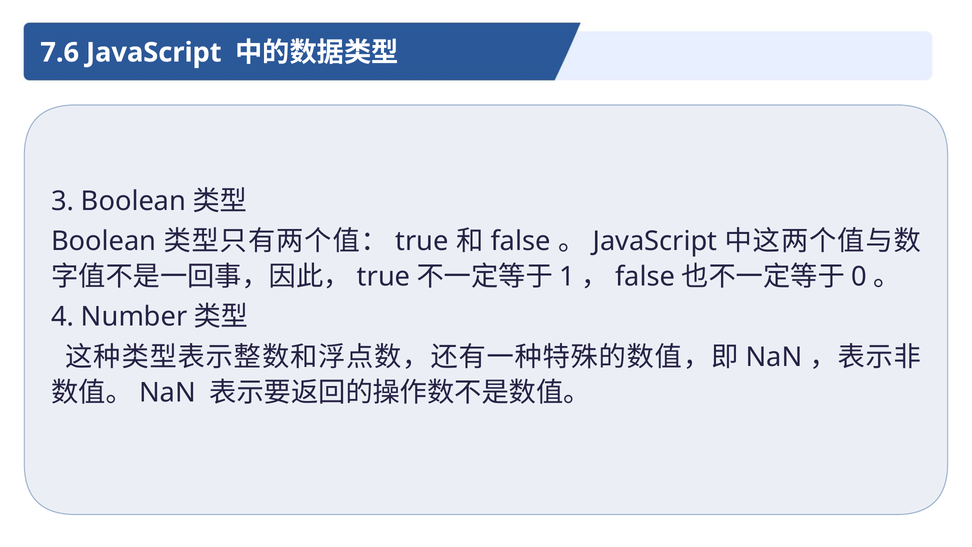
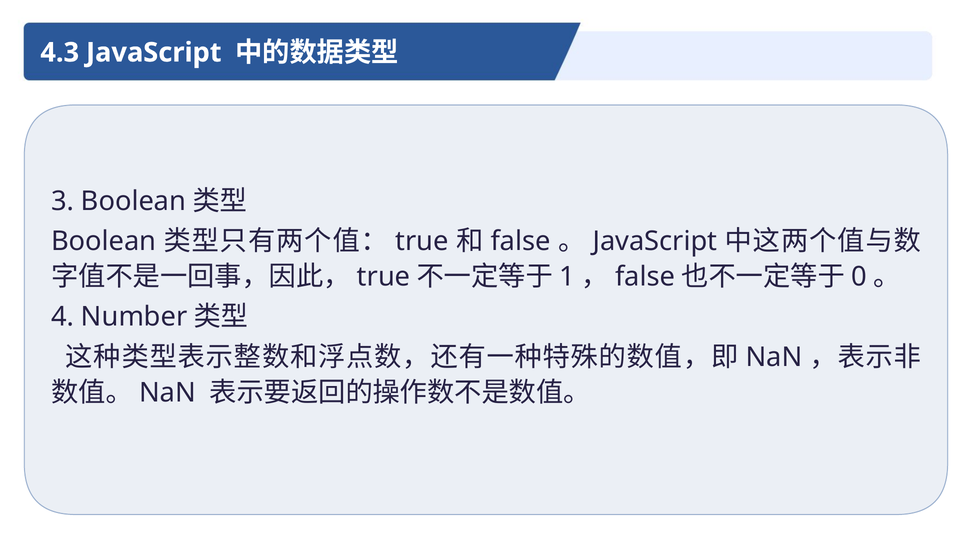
7.6: 7.6 -> 4.3 (60, 53)
